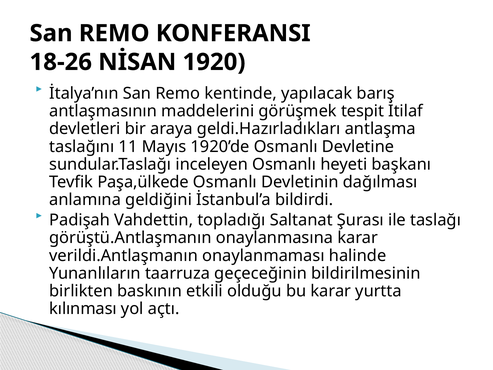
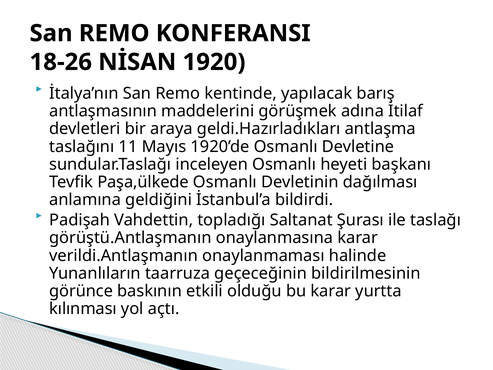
tespit: tespit -> adına (362, 111)
birlikten: birlikten -> görünce (81, 291)
